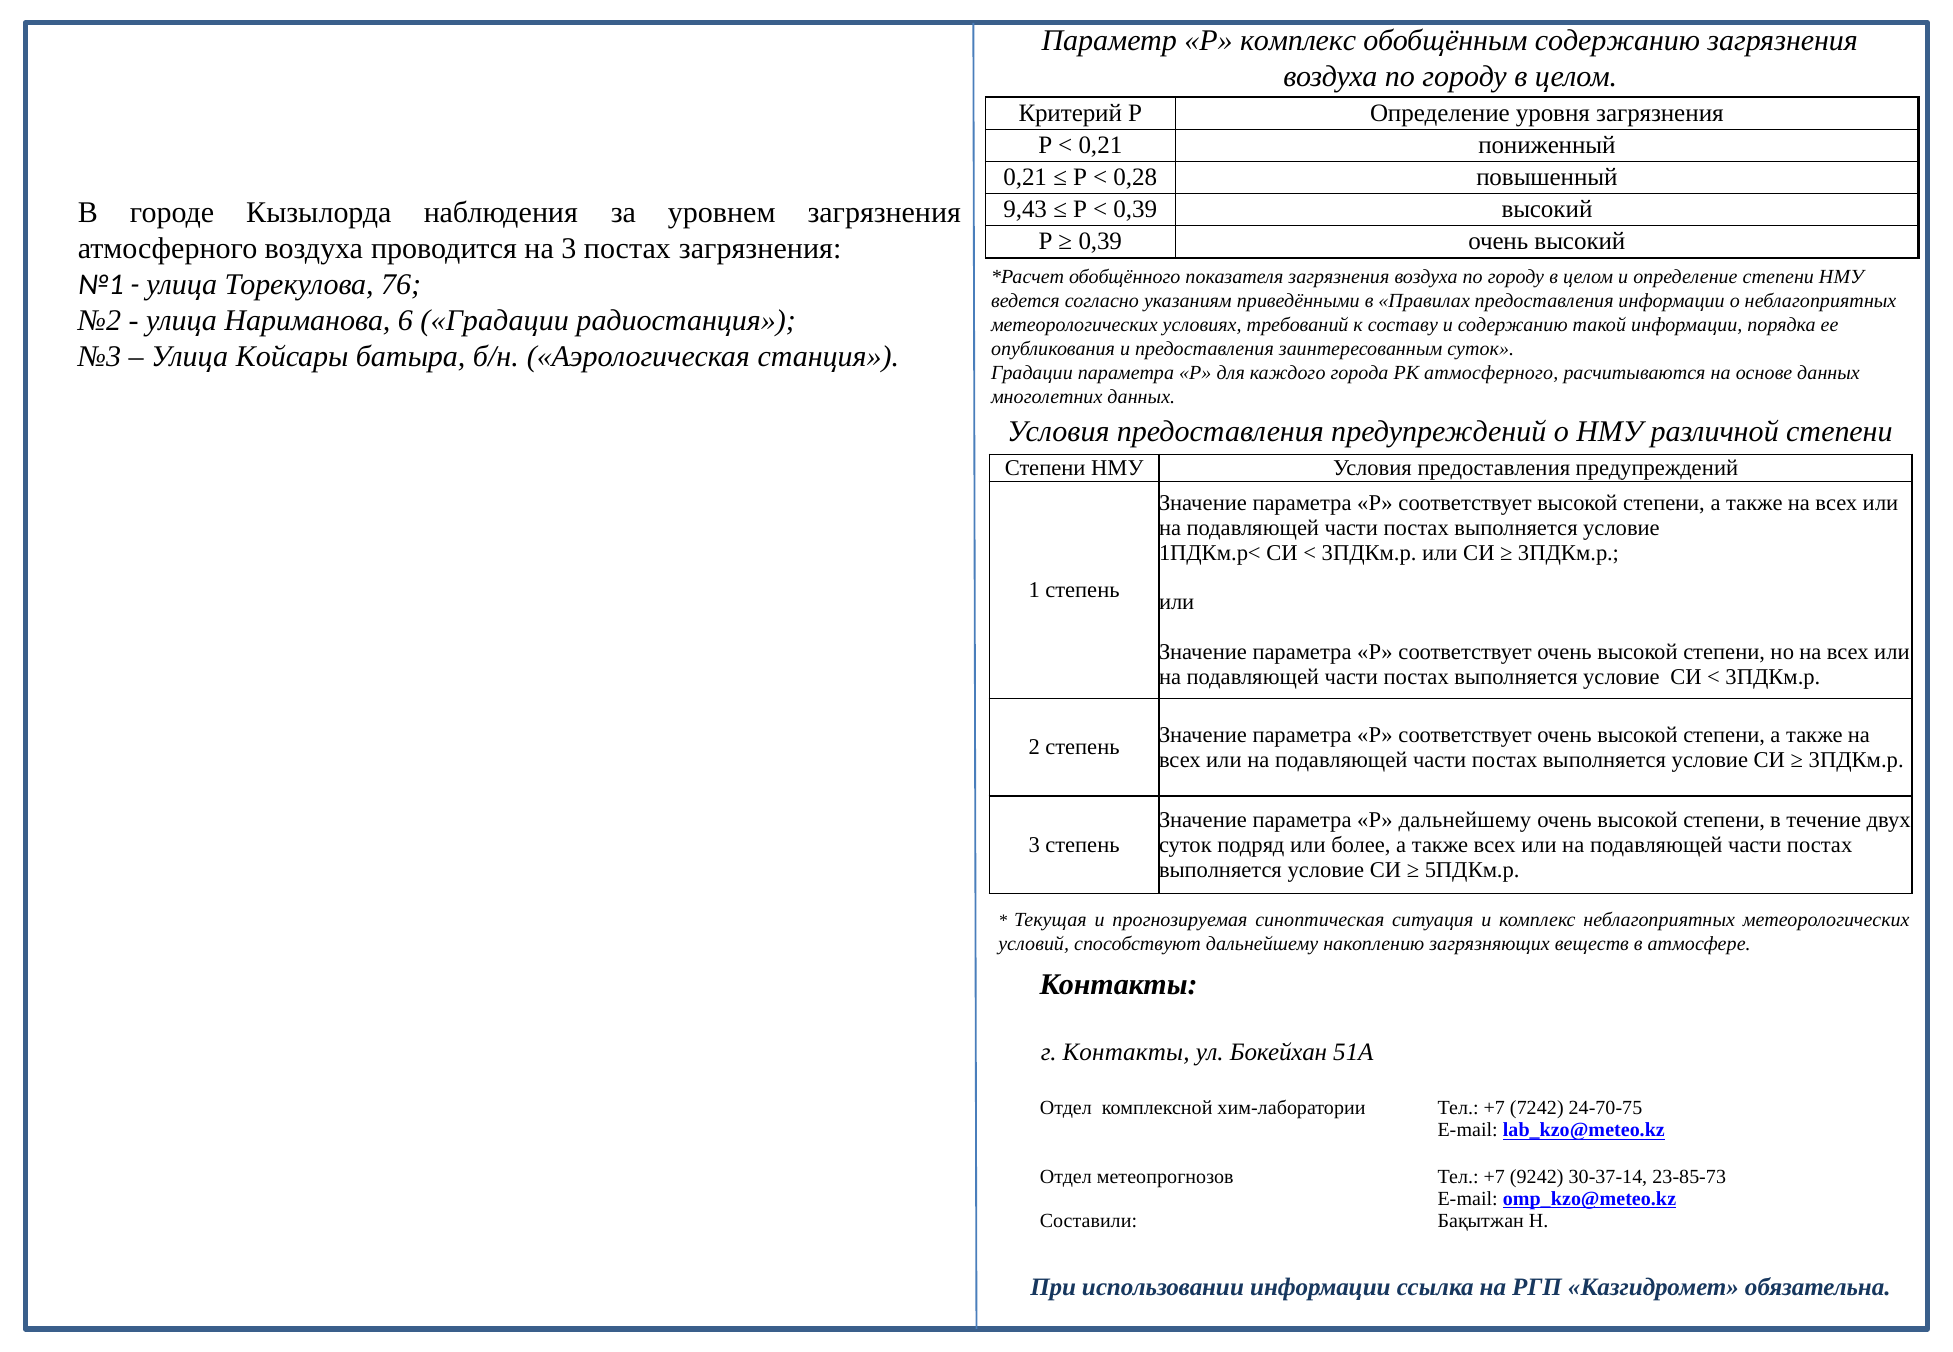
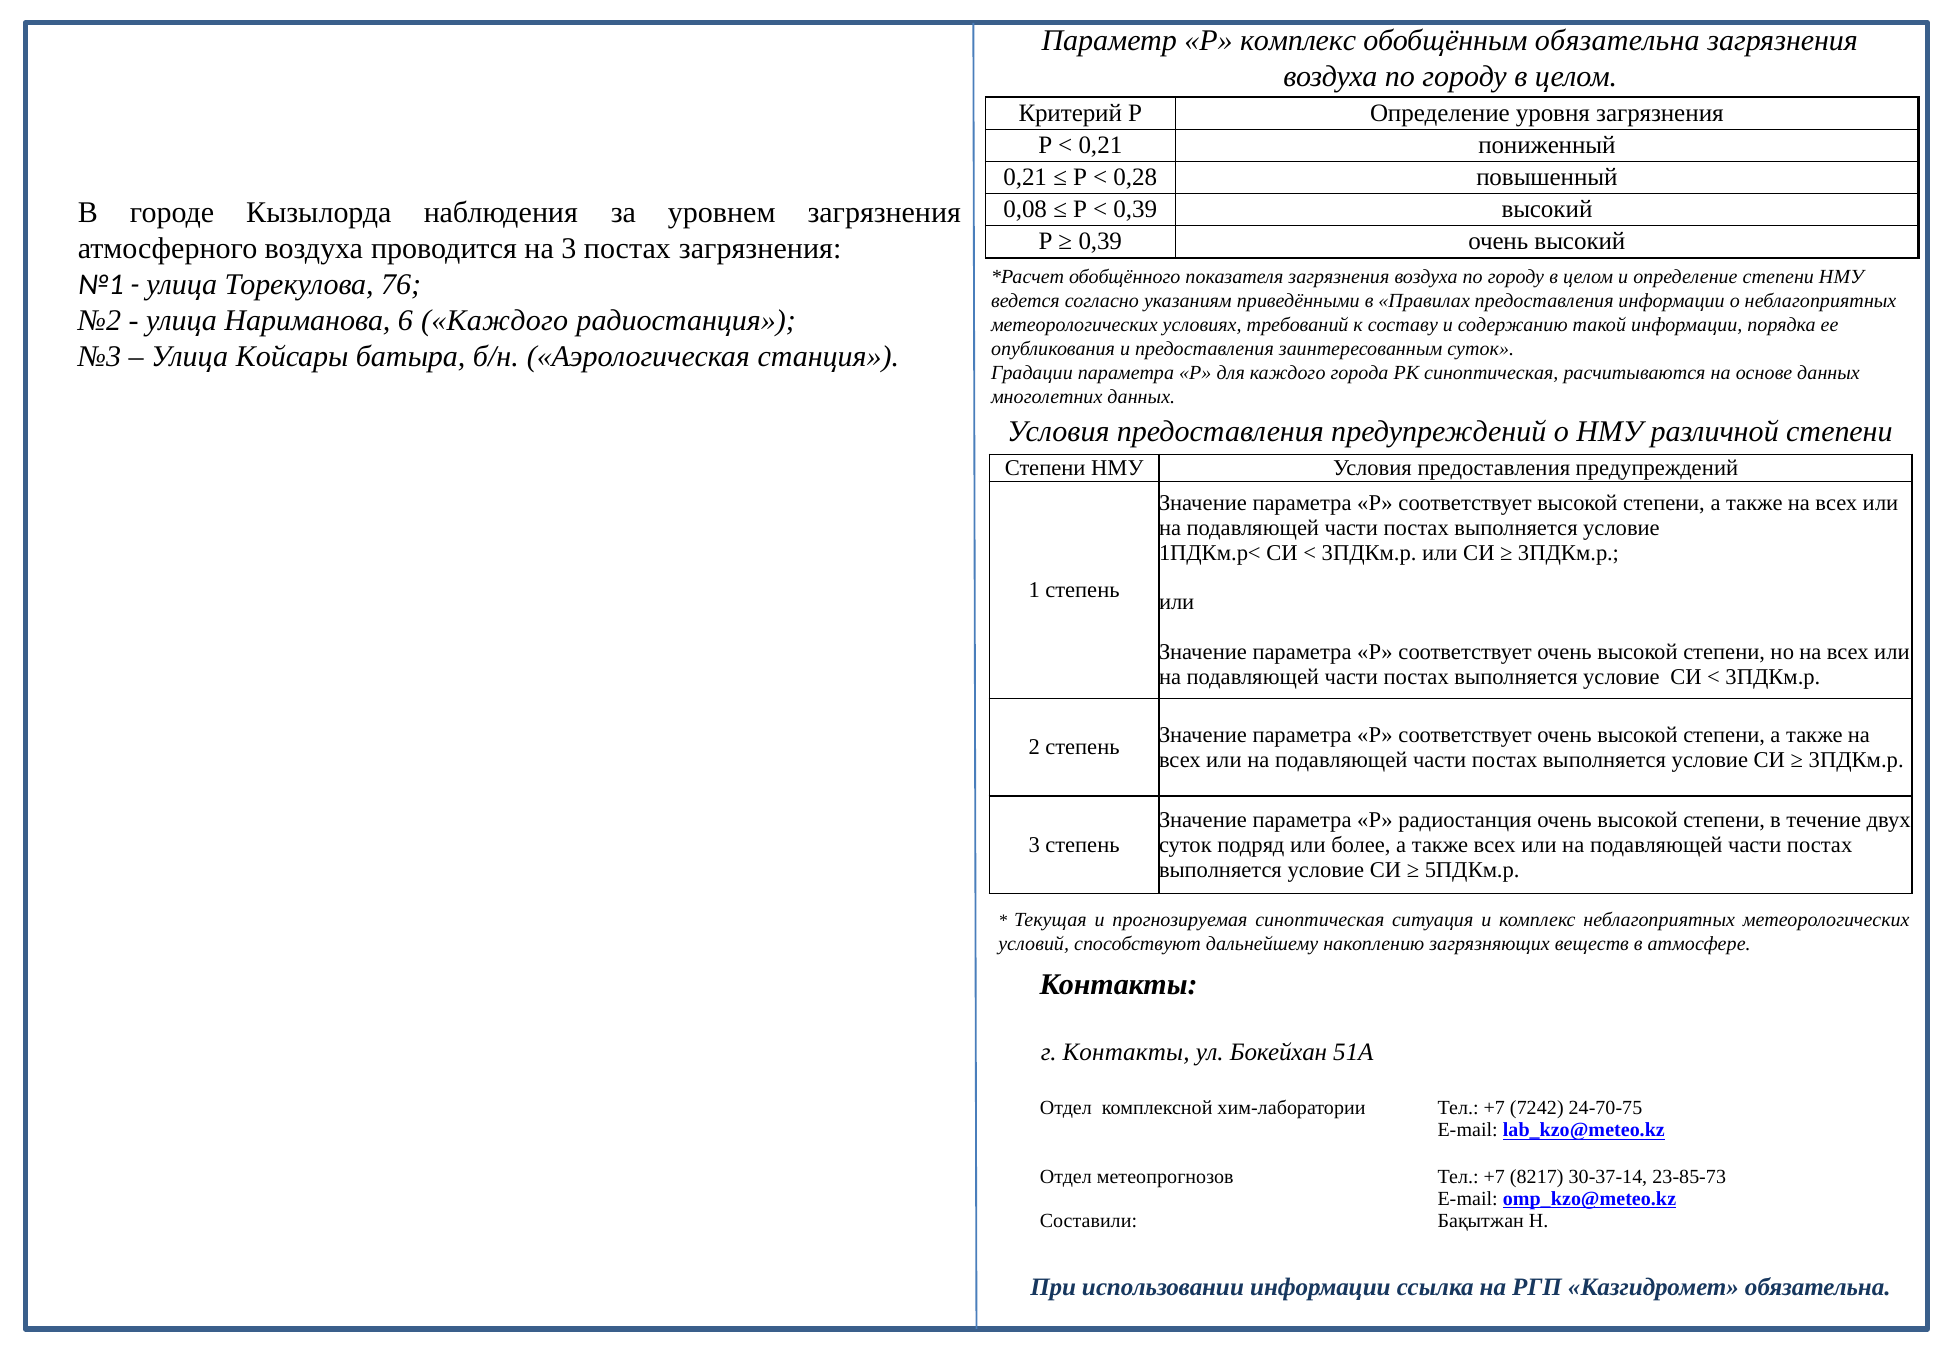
обобщённым содержанию: содержанию -> обязательна (1617, 41)
9,43: 9,43 -> 0,08 (1025, 209)
6 Градации: Градации -> Каждого (495, 321)
РК атмосферного: атмосферного -> синоптическая (1491, 373)
Р дальнейшему: дальнейшему -> радиостанция (1465, 820)
9242: 9242 -> 8217 (1537, 1177)
